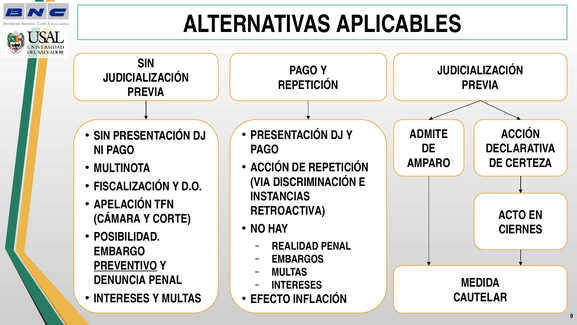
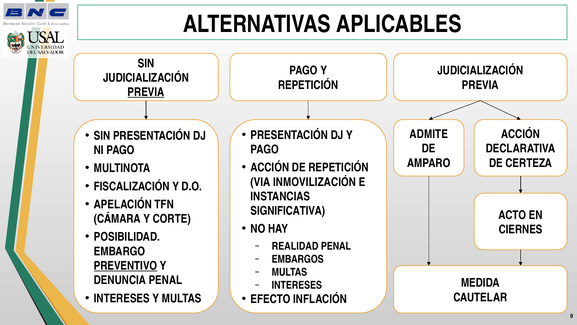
PREVIA underline: none -> present (146, 92)
DISCRIMINACIÓN: DISCRIMINACIÓN -> INMOVILIZACIÓN (315, 182)
RETROACTIVA: RETROACTIVA -> SIGNIFICATIVA (288, 211)
